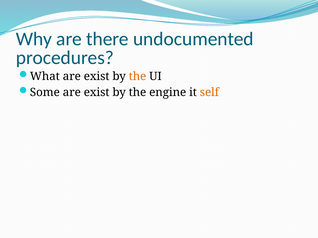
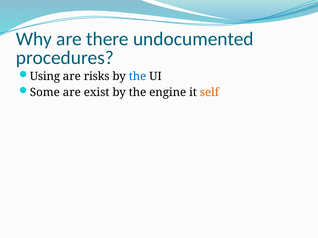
What: What -> Using (45, 77)
exist: exist -> risks (97, 77)
the colour: orange -> blue (138, 77)
